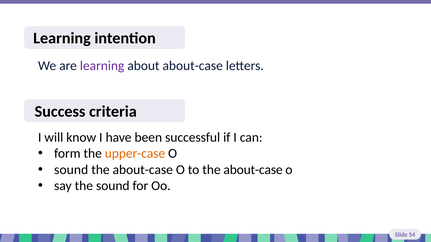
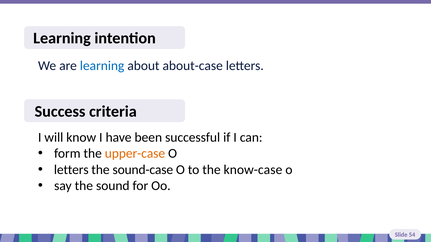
learning colour: purple -> blue (102, 66)
sound: sound -> letters (71, 170)
about-case: about-case -> sound-case (143, 170)
to the about-case: about-case -> know-case (253, 170)
